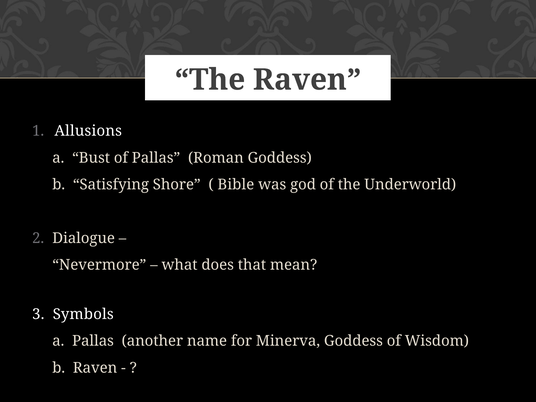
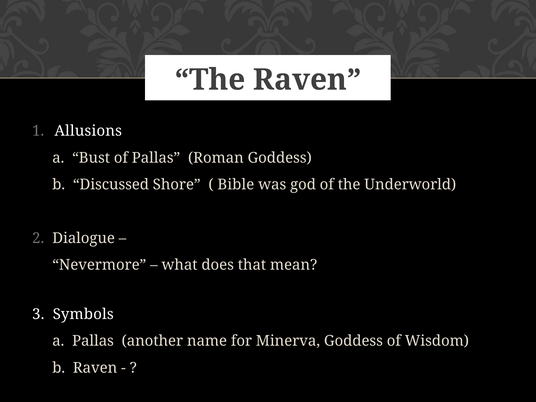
Satisfying: Satisfying -> Discussed (111, 185)
